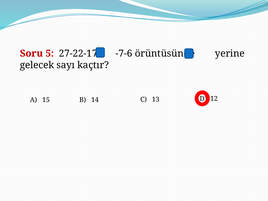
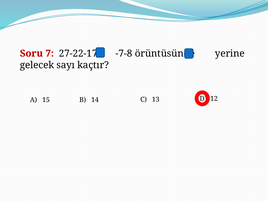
5: 5 -> 7 (50, 53)
-7-6: -7-6 -> -7-8 (124, 53)
